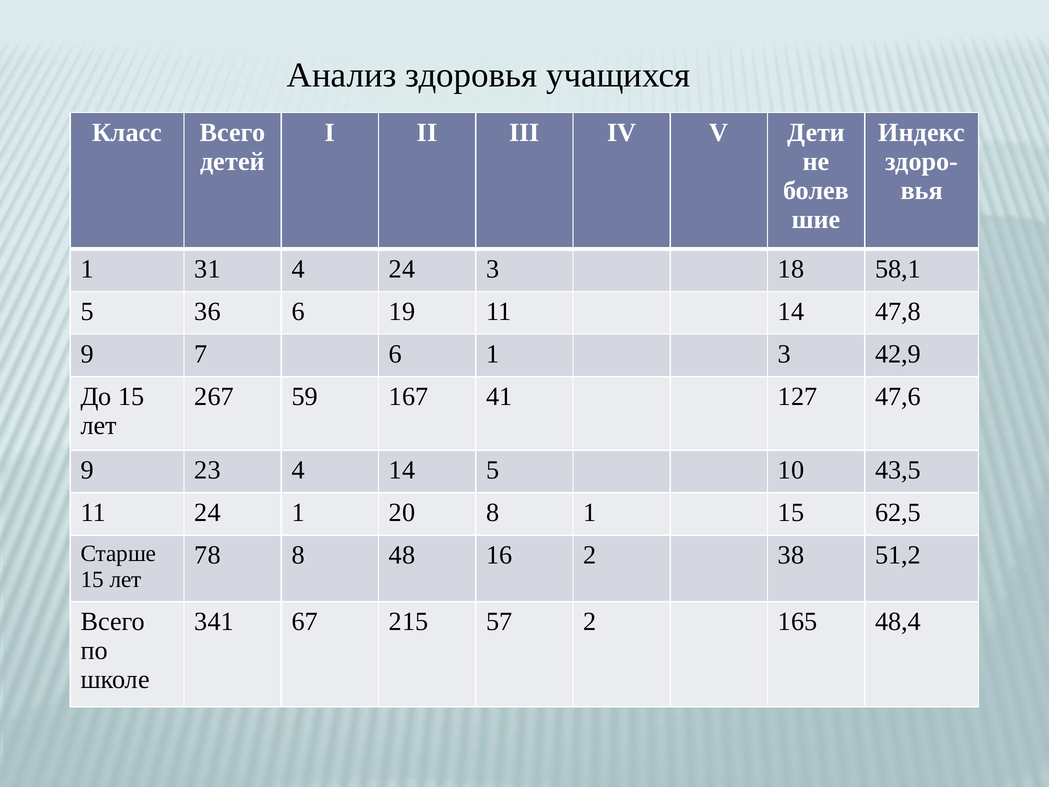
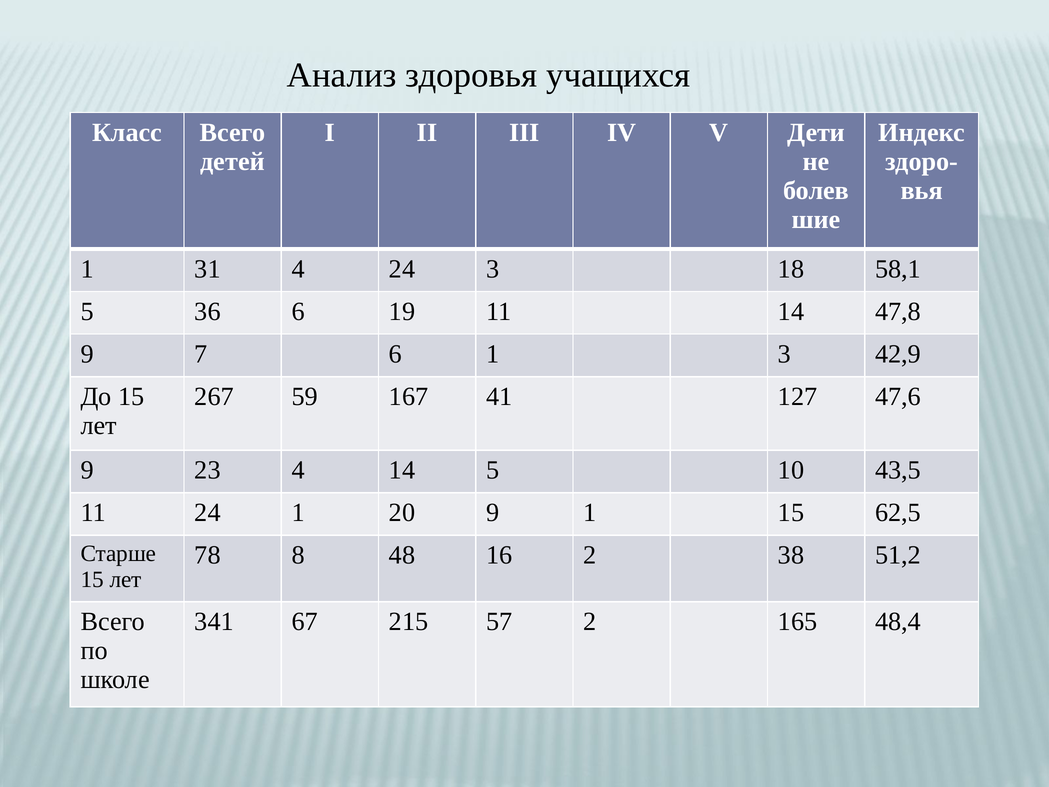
20 8: 8 -> 9 (493, 513)
